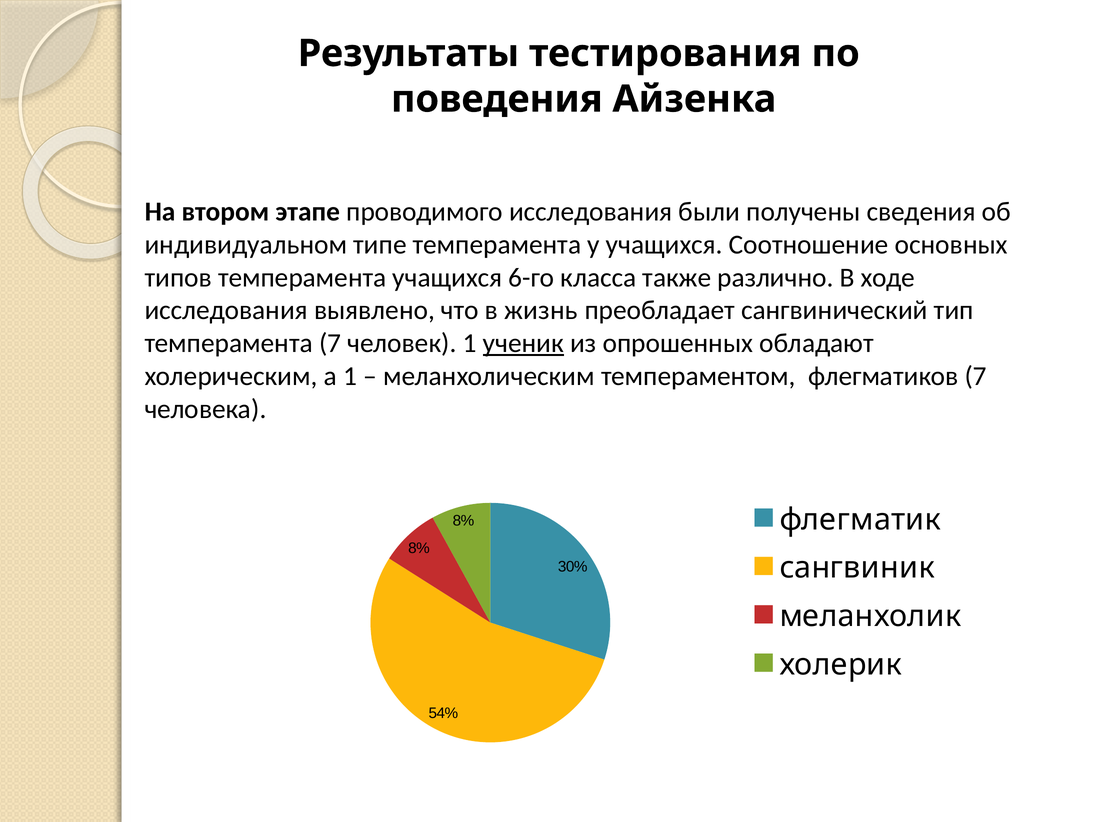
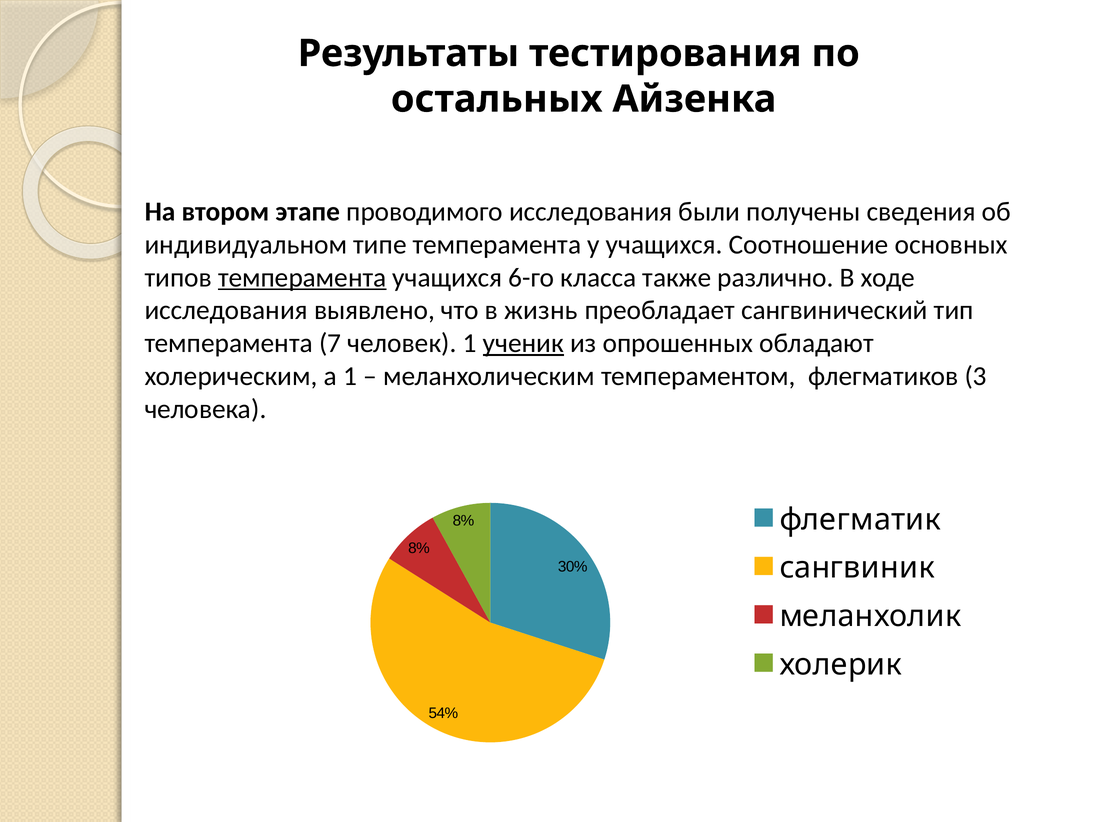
поведения: поведения -> остальных (497, 99)
темперамента underline: none -> present (302, 278)
флегматиков 7: 7 -> 3 (976, 376)
